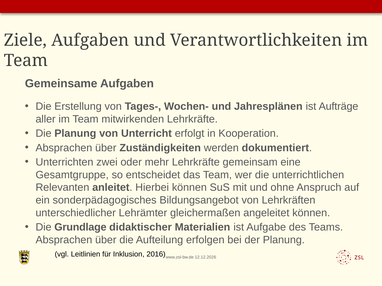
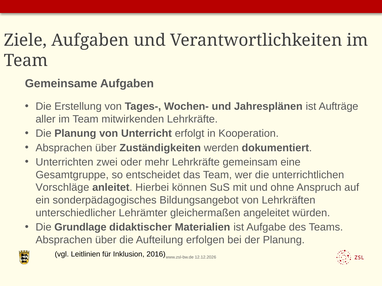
Relevanten: Relevanten -> Vorschläge (62, 188)
angeleitet können: können -> würden (311, 213)
